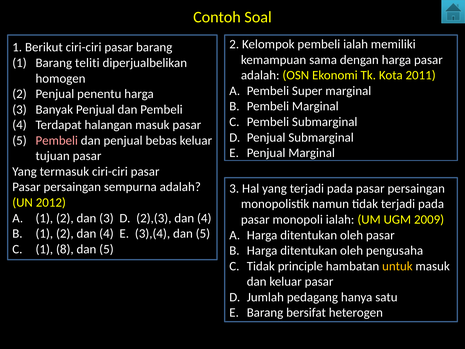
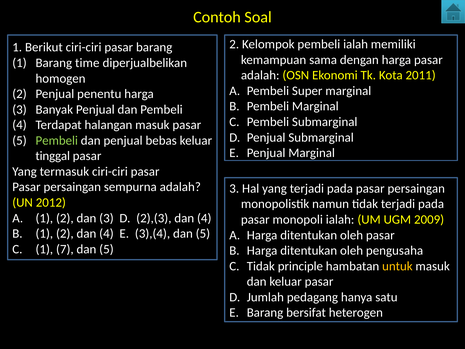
teliti: teliti -> time (87, 63)
Pembeli colour: pink -> light green (57, 140)
tujuan: tujuan -> tinggal (53, 156)
8: 8 -> 7 (65, 249)
